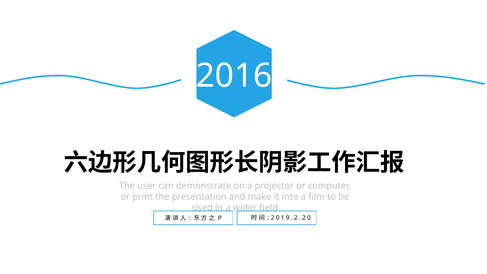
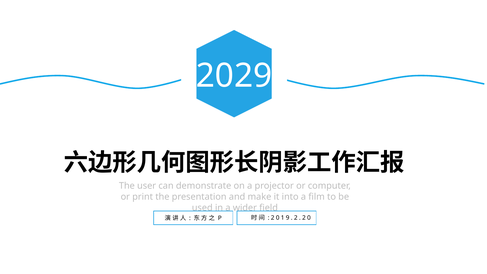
2016: 2016 -> 2029 (234, 76)
